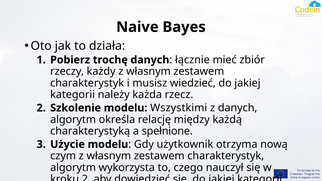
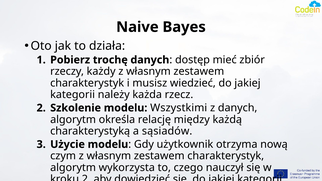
łącznie: łącznie -> dostęp (192, 60)
spełnione: spełnione -> sąsiadów (167, 131)
